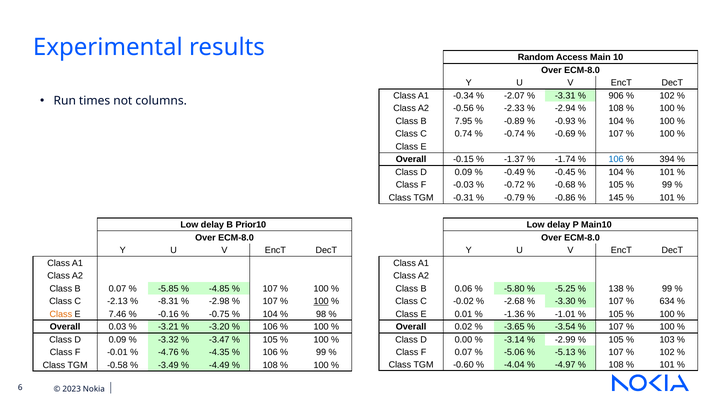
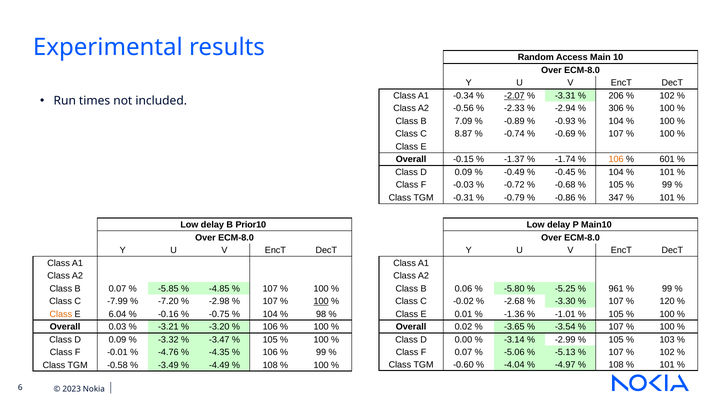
-2.07 underline: none -> present (514, 96)
906: 906 -> 206 (616, 96)
columns: columns -> included (161, 101)
108: 108 -> 306 (616, 109)
7.95: 7.95 -> 7.09 (463, 121)
0.74: 0.74 -> 8.87 (463, 134)
106 colour: blue -> orange (616, 160)
394: 394 -> 601 (667, 160)
145: 145 -> 347 (616, 198)
138: 138 -> 961 (616, 289)
-2.13: -2.13 -> -7.99 (117, 301)
-8.31: -8.31 -> -7.20 (168, 301)
634: 634 -> 120 (667, 301)
7.46: 7.46 -> 6.04 (117, 314)
